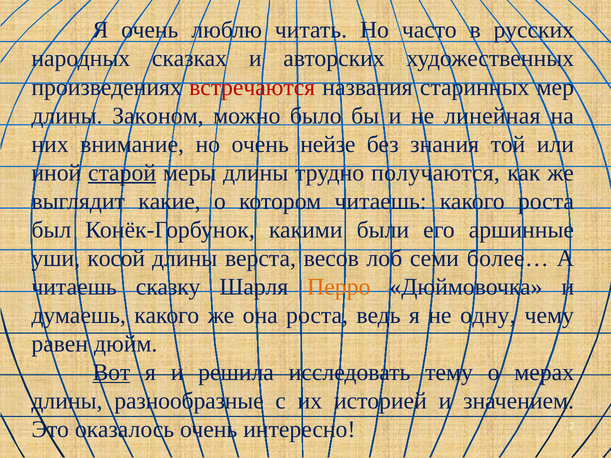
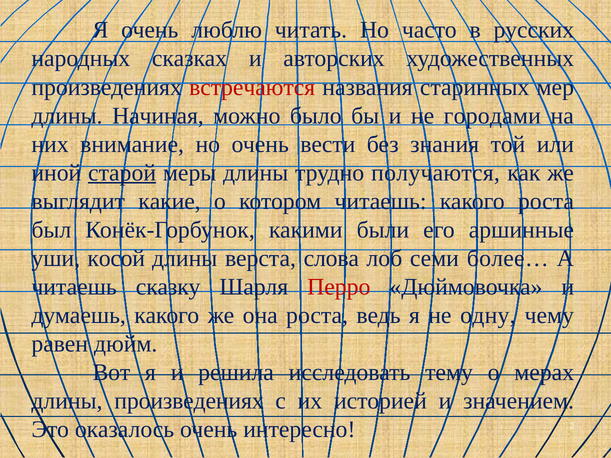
Законом: Законом -> Начиная (158, 116)
линейная: линейная -> городами (492, 116)
нейзе: нейзе -> вести (328, 144)
весов: весов -> слова (331, 258)
Перро colour: orange -> red (339, 287)
Вот underline: present -> none (111, 373)
длины разнообразные: разнообразные -> произведениях (189, 401)
